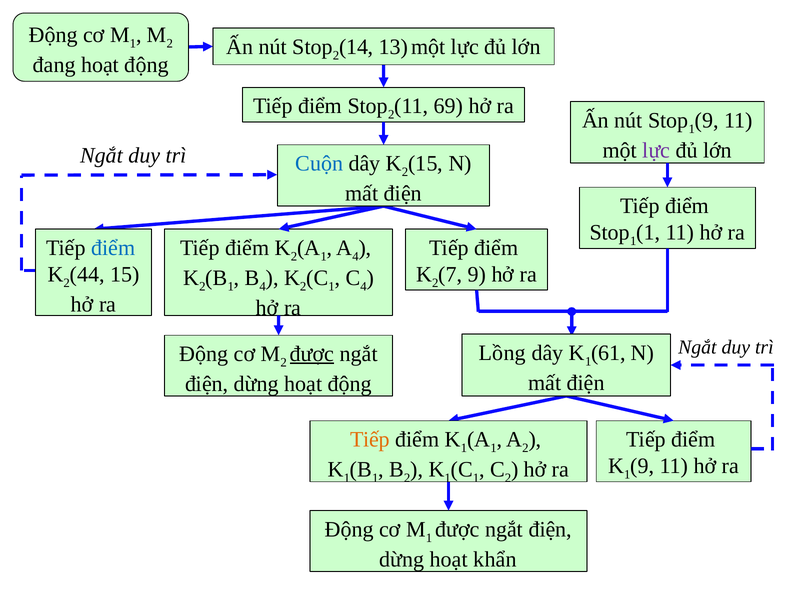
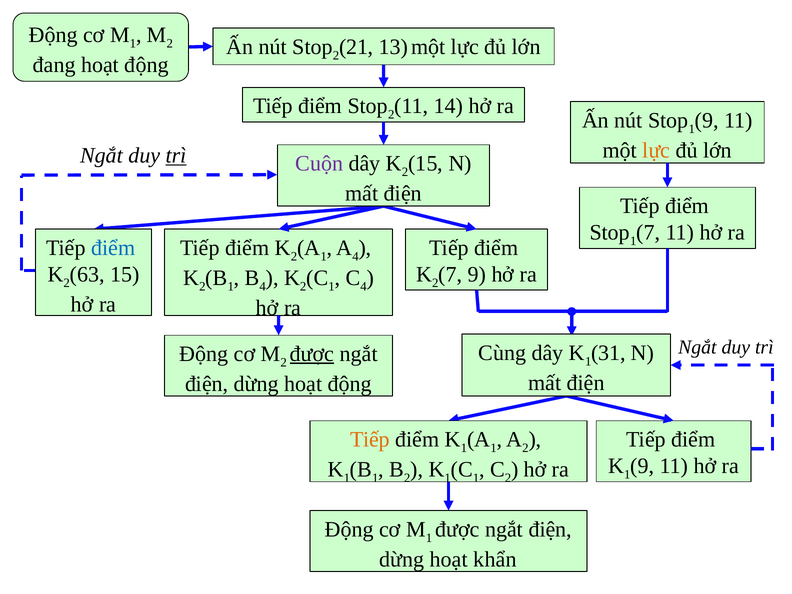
14: 14 -> 21 (356, 47)
69: 69 -> 14 (449, 106)
lực colour: purple -> orange (656, 150)
trì underline: none -> present (176, 156)
Cuộn colour: blue -> purple (319, 164)
1: 1 -> 7 (648, 232)
44: 44 -> 63 (87, 274)
Lồng: Lồng -> Cùng (502, 353)
61: 61 -> 31 (608, 353)
